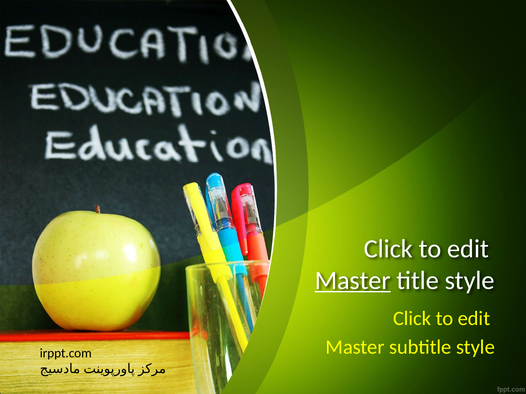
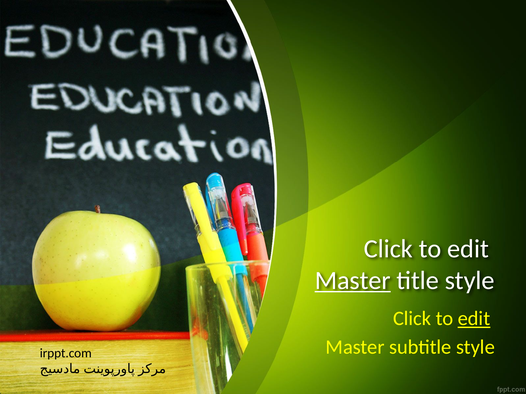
edit underline: none -> present (474, 319)
